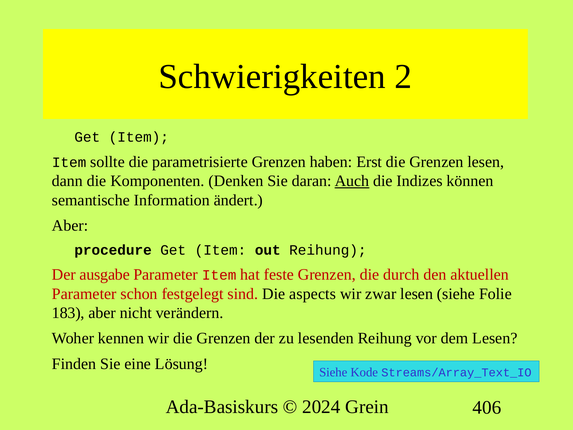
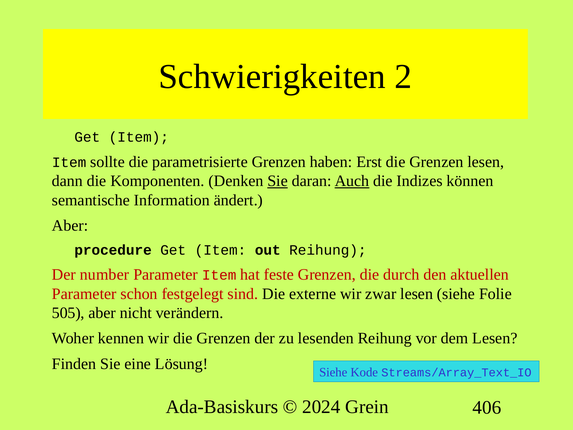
Sie underline: none -> present (278, 181)
ausgabe: ausgabe -> number (105, 274)
aspects: aspects -> externe (313, 294)
183: 183 -> 505 (68, 313)
